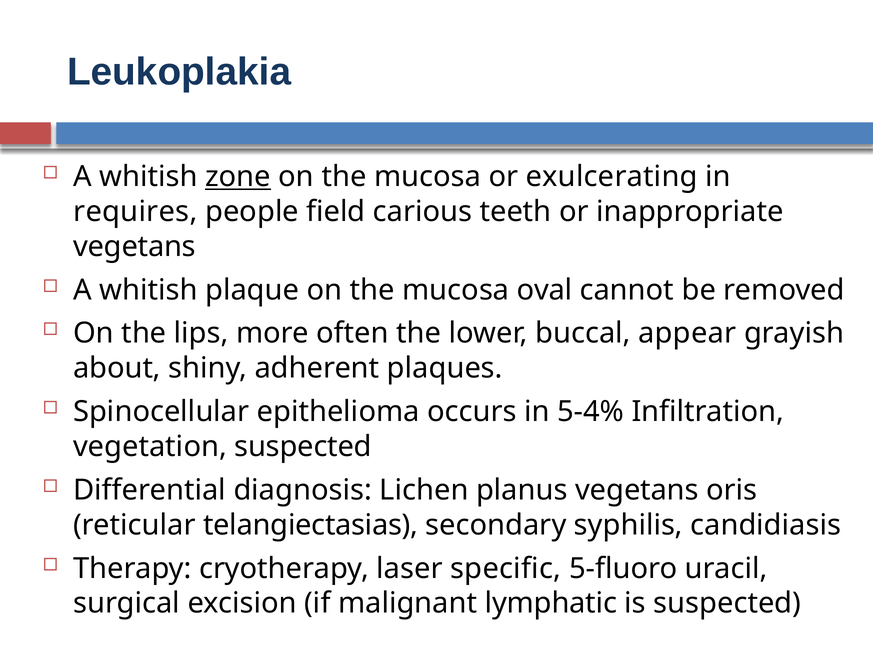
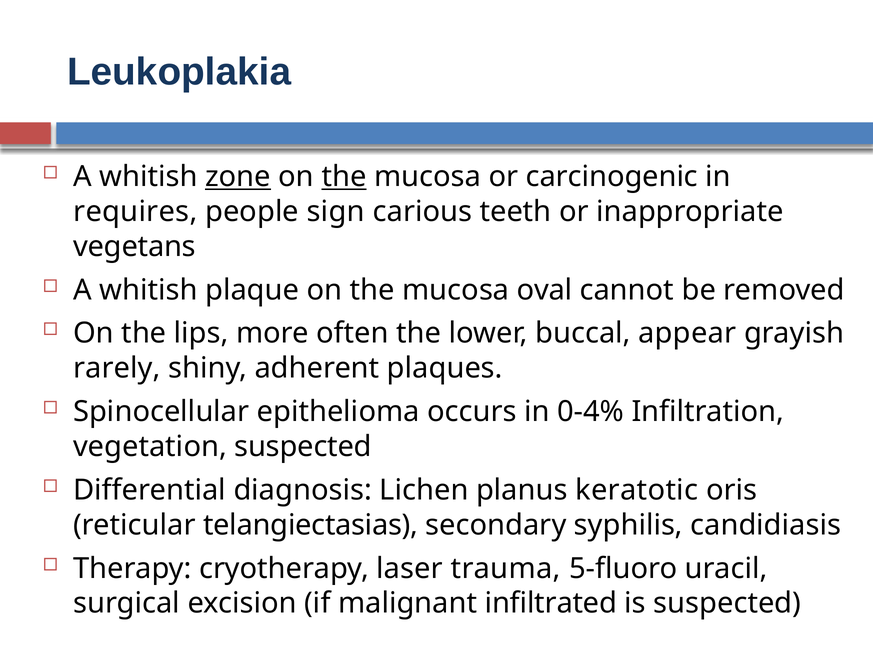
the underline: none -> present (344, 177)
exulcerating: exulcerating -> carcinogenic (612, 177)
field: field -> sign (336, 211)
about: about -> rarely (117, 368)
5-4%: 5-4% -> 0-4% (591, 412)
planus vegetans: vegetans -> keratotic (637, 490)
specific: specific -> trauma (506, 568)
lymphatic: lymphatic -> infiltrated (551, 603)
